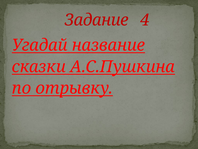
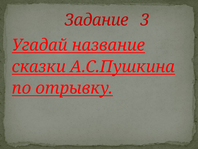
4: 4 -> 3 (145, 20)
